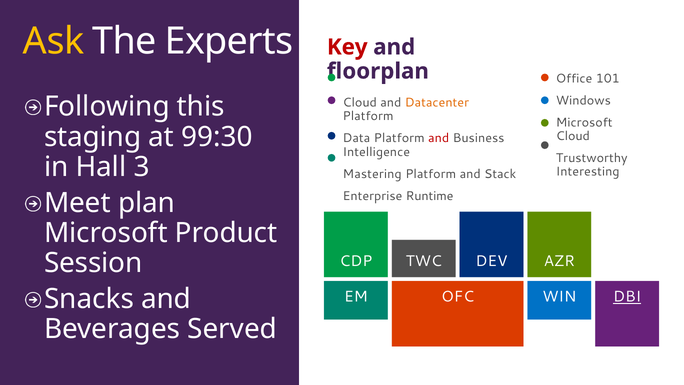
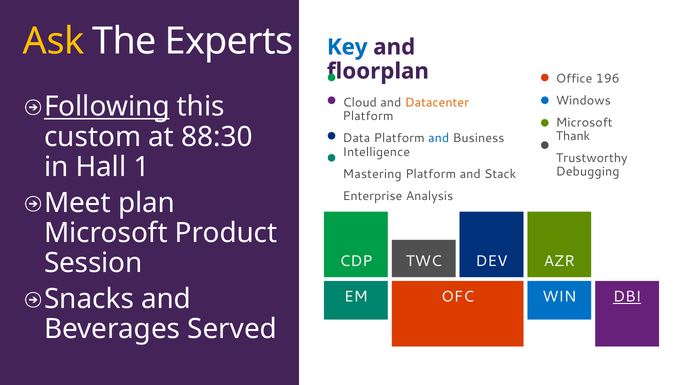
Key colour: red -> blue (347, 47)
101: 101 -> 196 (608, 78)
Following underline: none -> present (107, 107)
staging: staging -> custom (93, 137)
99:30: 99:30 -> 88:30 (217, 137)
Cloud: Cloud -> Thank (573, 136)
and colour: red -> blue (439, 138)
3: 3 -> 1 (142, 167)
Interesting: Interesting -> Debugging (588, 171)
Runtime: Runtime -> Analysis (430, 196)
